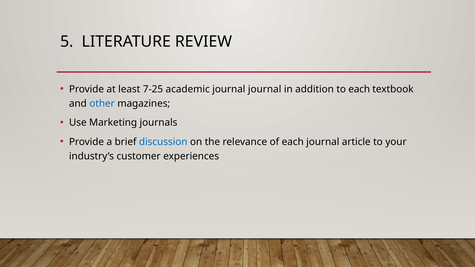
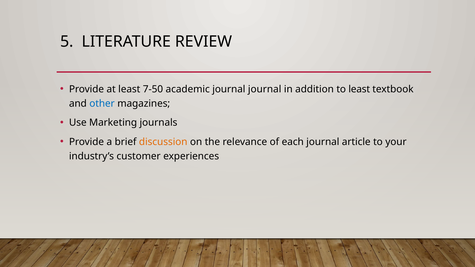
7-25: 7-25 -> 7-50 (153, 89)
to each: each -> least (359, 89)
discussion colour: blue -> orange (163, 142)
